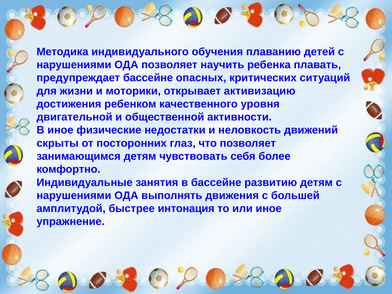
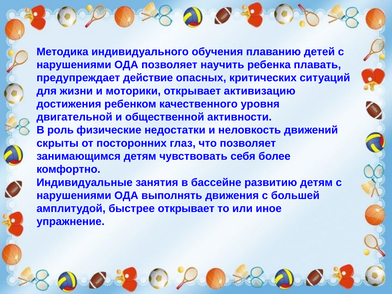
предупреждает бассейне: бассейне -> действие (148, 78)
В иное: иное -> роль (61, 130)
быстрее интонация: интонация -> открывает (186, 209)
